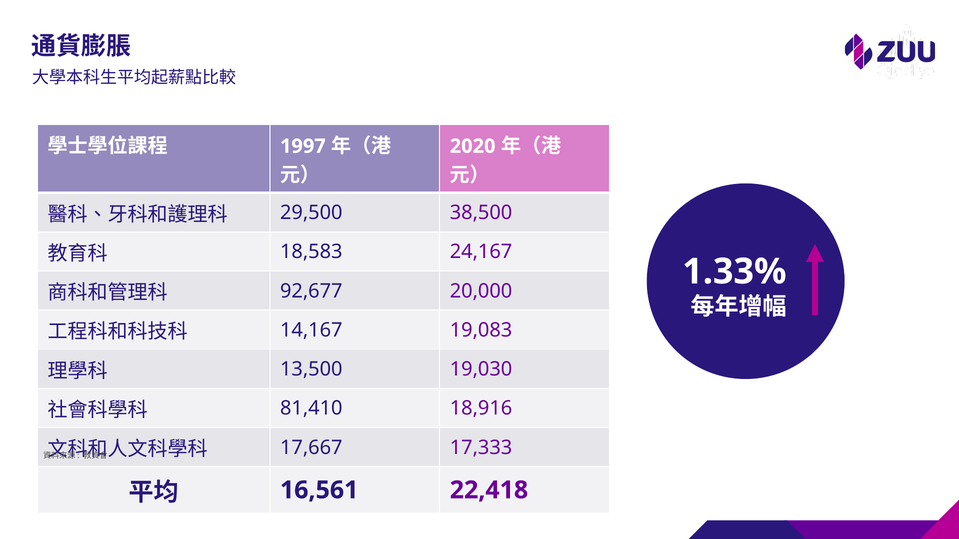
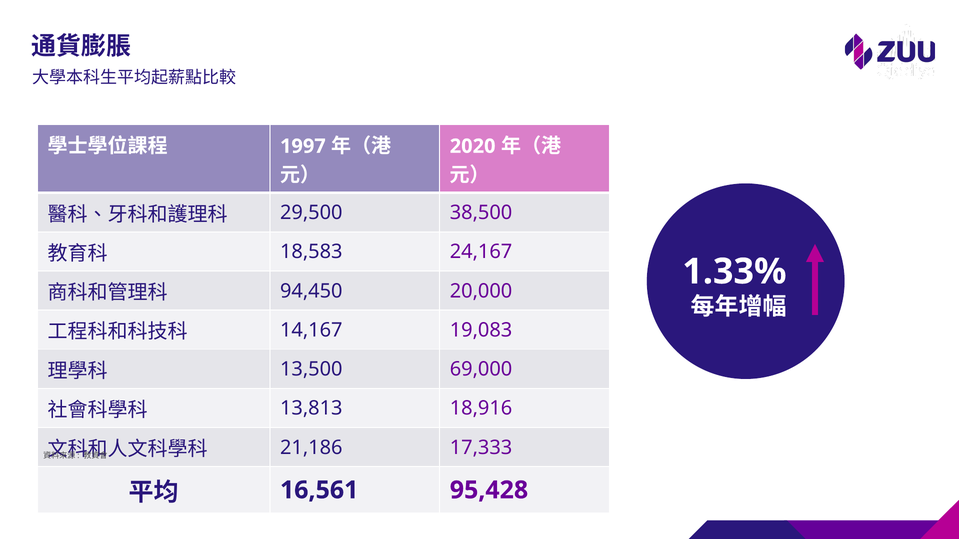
92,677: 92,677 -> 94,450 (311, 291)
19,030: 19,030 -> 69,000 (481, 369)
81,410: 81,410 -> 13,813 (311, 409)
17,667: 17,667 -> 21,186 (311, 448)
22,418: 22,418 -> 95,428 (489, 490)
